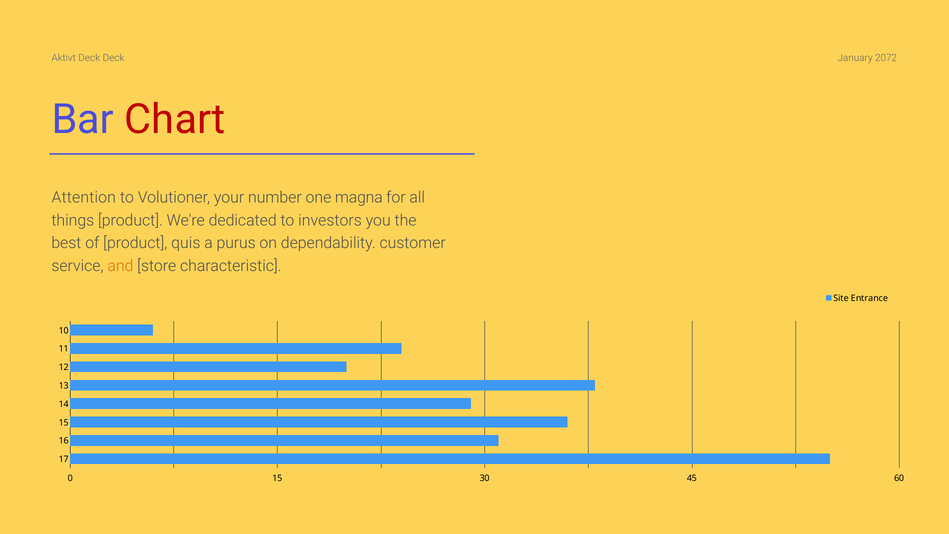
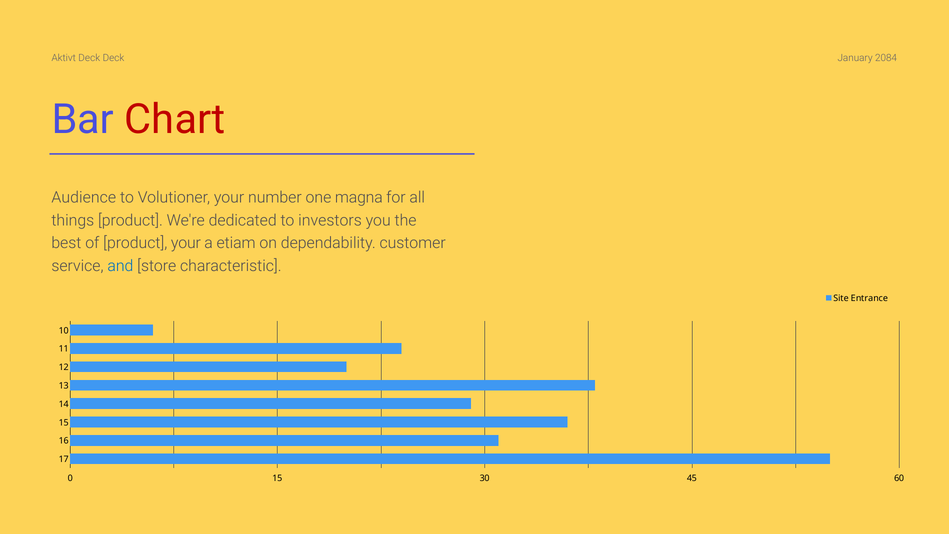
2072: 2072 -> 2084 (886, 58)
Attention: Attention -> Audience (84, 197)
product quis: quis -> your (186, 243)
purus: purus -> etiam (236, 243)
and colour: orange -> blue (120, 266)
